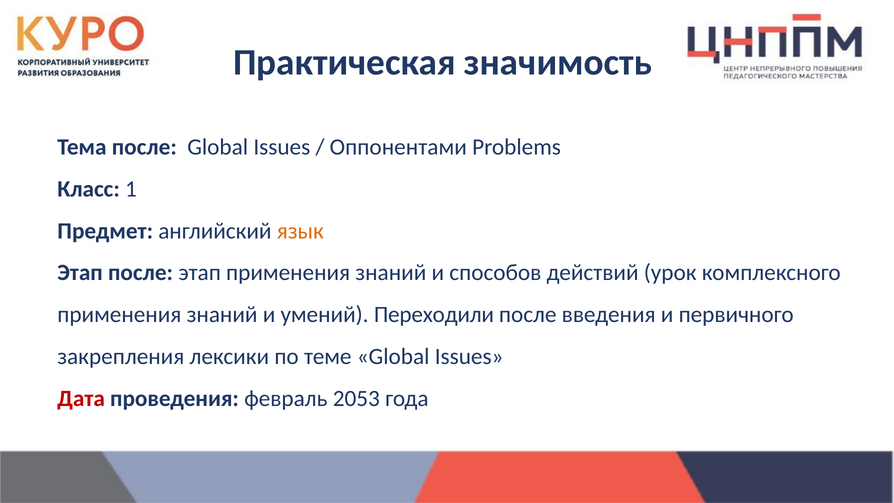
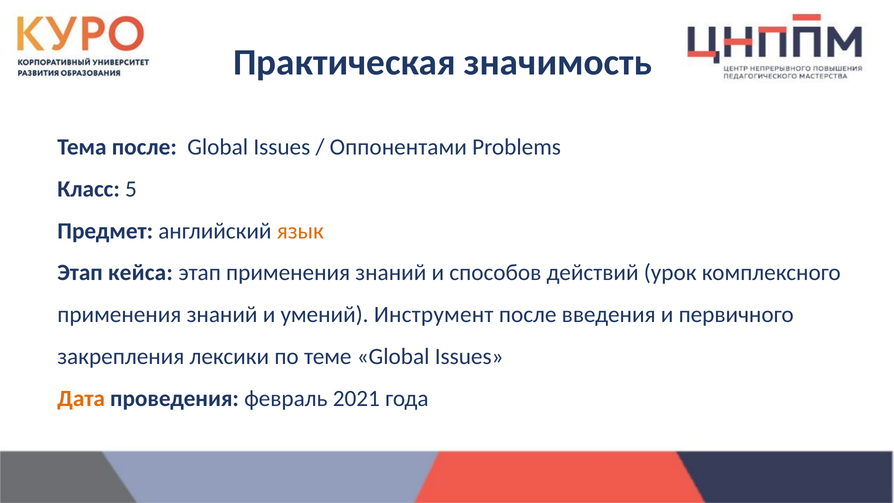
1: 1 -> 5 (131, 189)
Этап после: после -> кейса (140, 273)
Переходили: Переходили -> Инструмент (434, 315)
Дата colour: red -> orange (81, 398)
2053: 2053 -> 2021 (356, 398)
